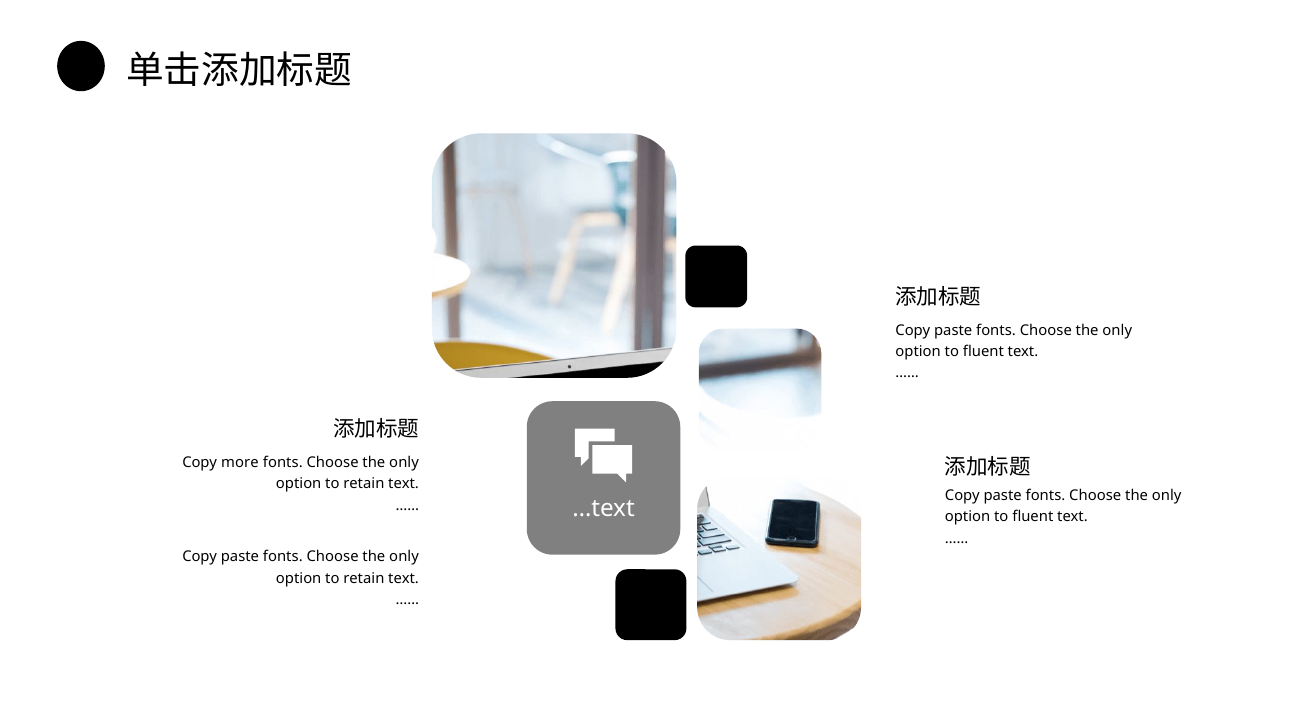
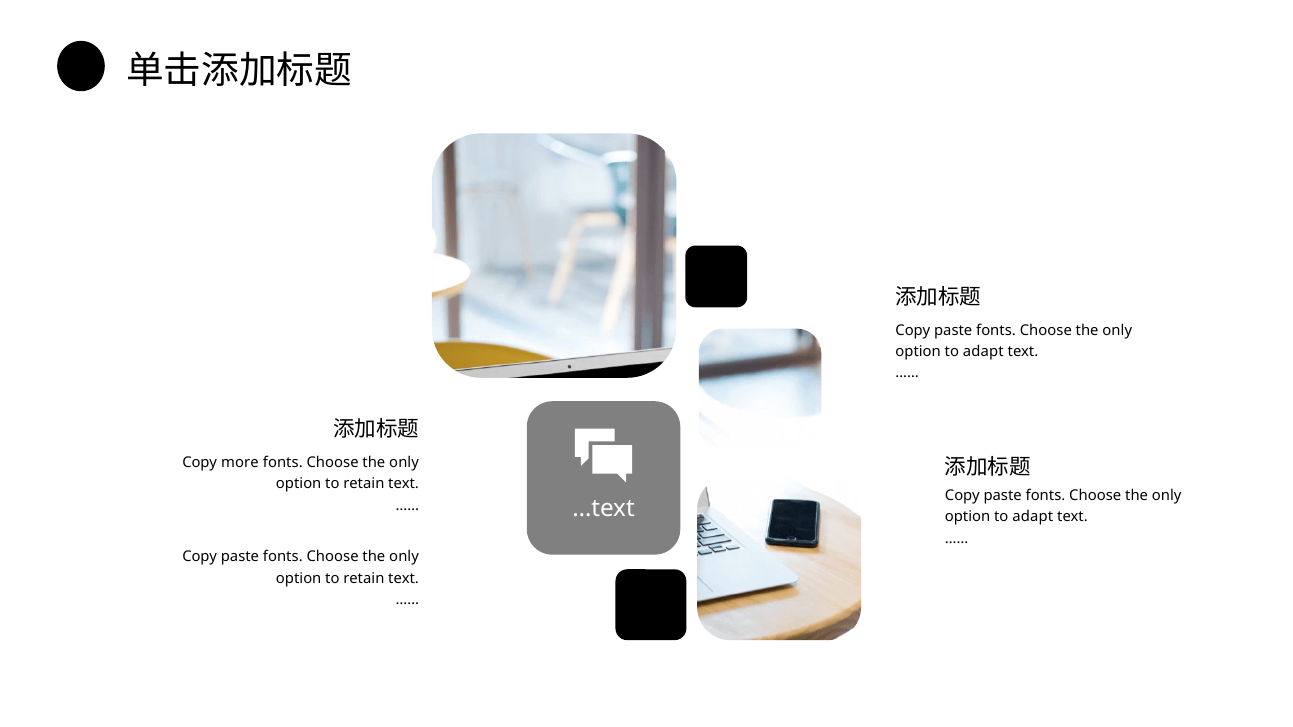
fluent: fluent -> adapt (983, 352)
fluent: fluent -> adapt (1033, 517)
